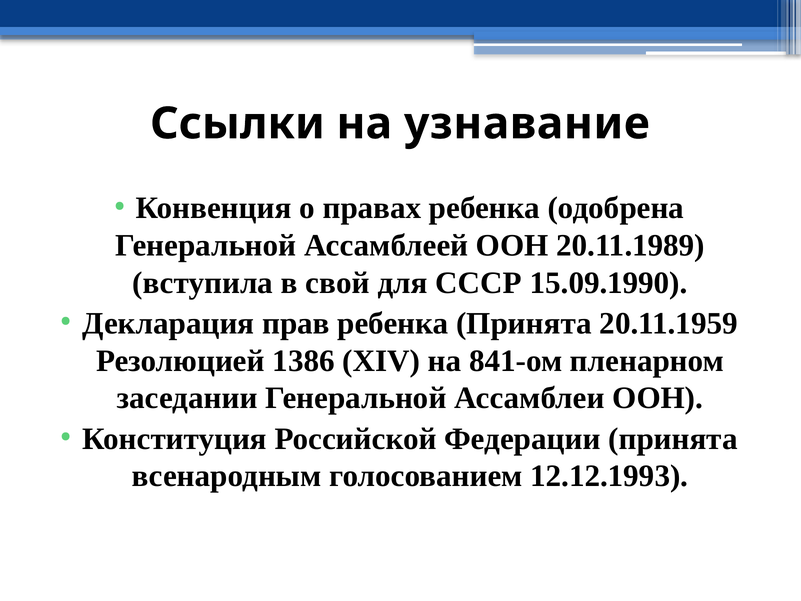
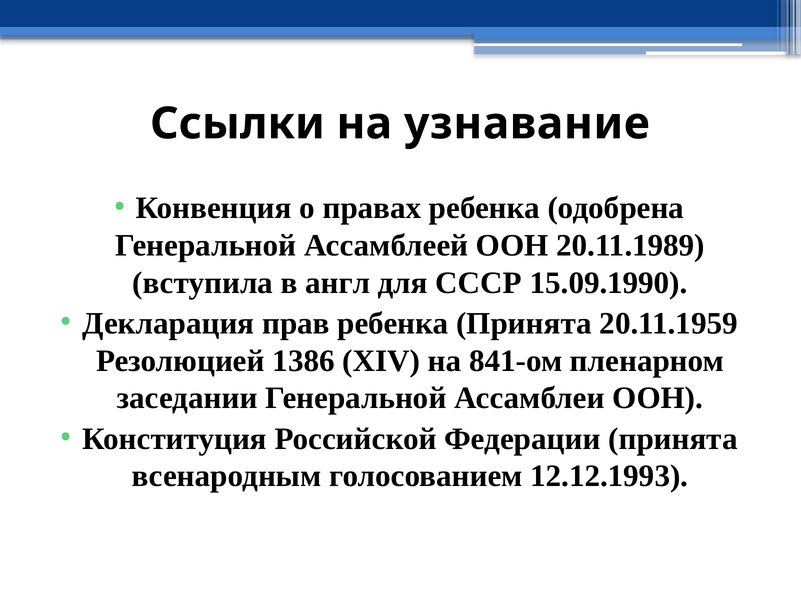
свой: свой -> англ (338, 283)
